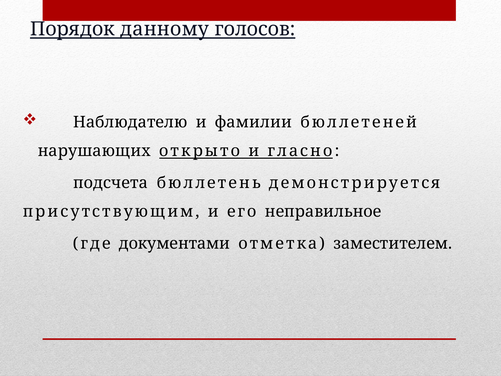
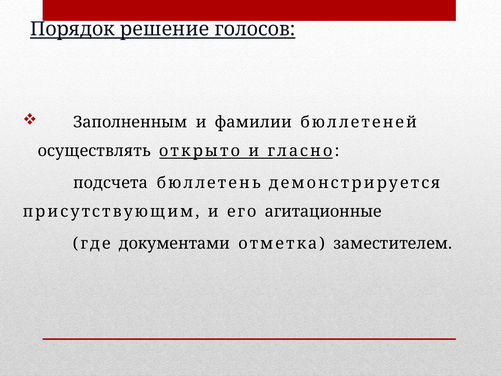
данному: данному -> решение (165, 29)
Наблюдателю: Наблюдателю -> Заполненным (130, 122)
нарушающих: нарушающих -> осуществлять (94, 151)
неправильное: неправильное -> агитационные (323, 212)
